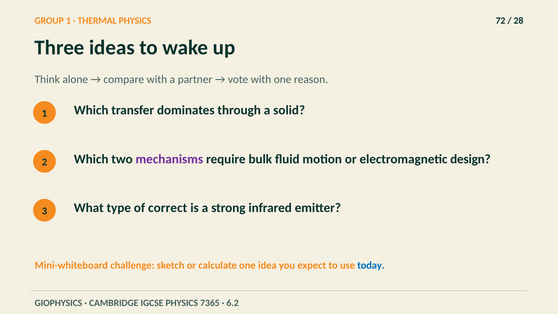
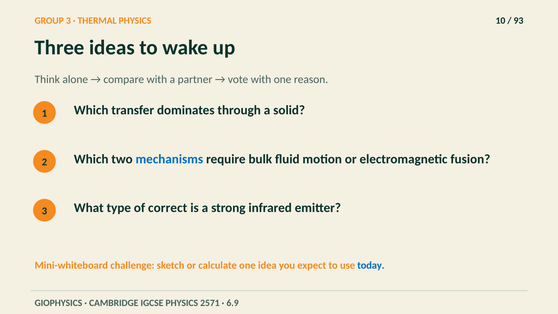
GROUP 1: 1 -> 3 (68, 21)
72: 72 -> 10 (500, 21)
28: 28 -> 93 (519, 21)
mechanisms colour: purple -> blue (169, 159)
design: design -> fusion (470, 159)
7365: 7365 -> 2571 (210, 303)
6.2: 6.2 -> 6.9 (233, 303)
